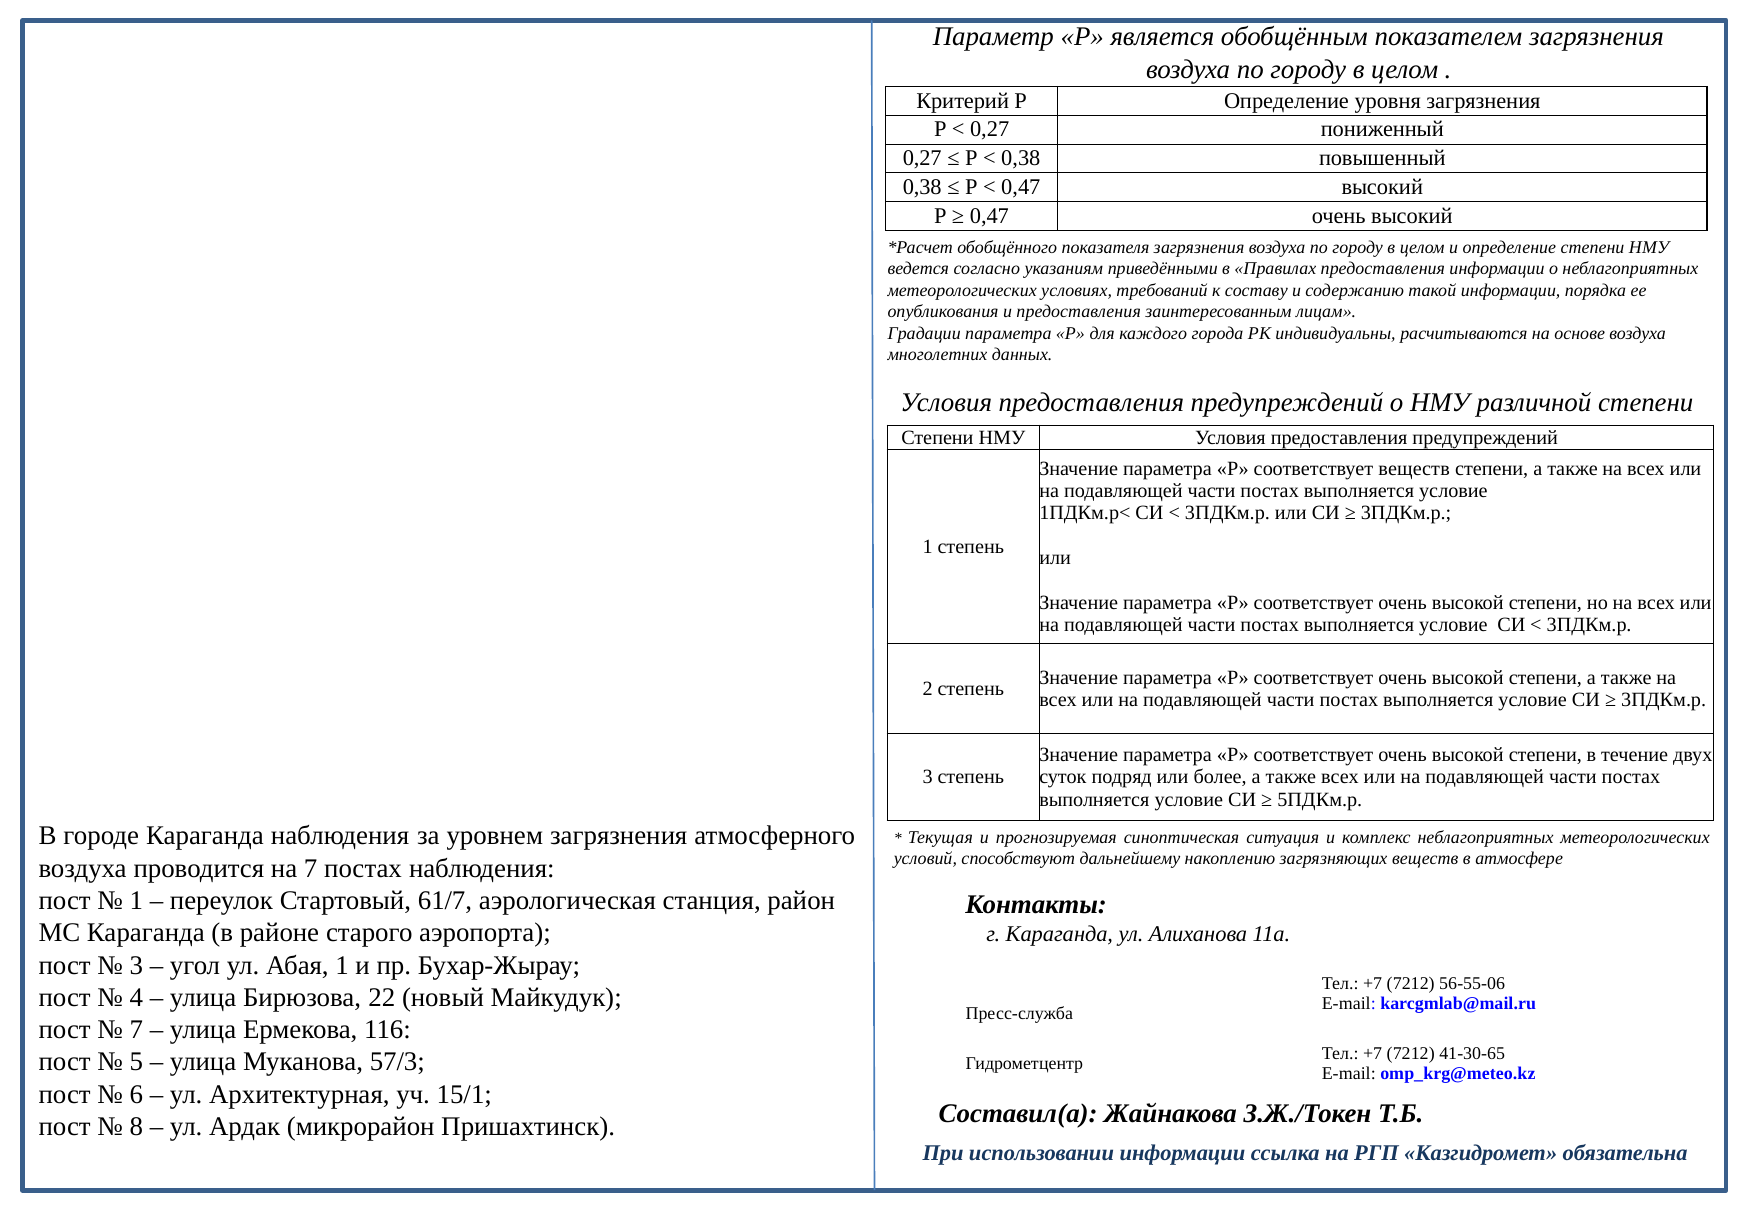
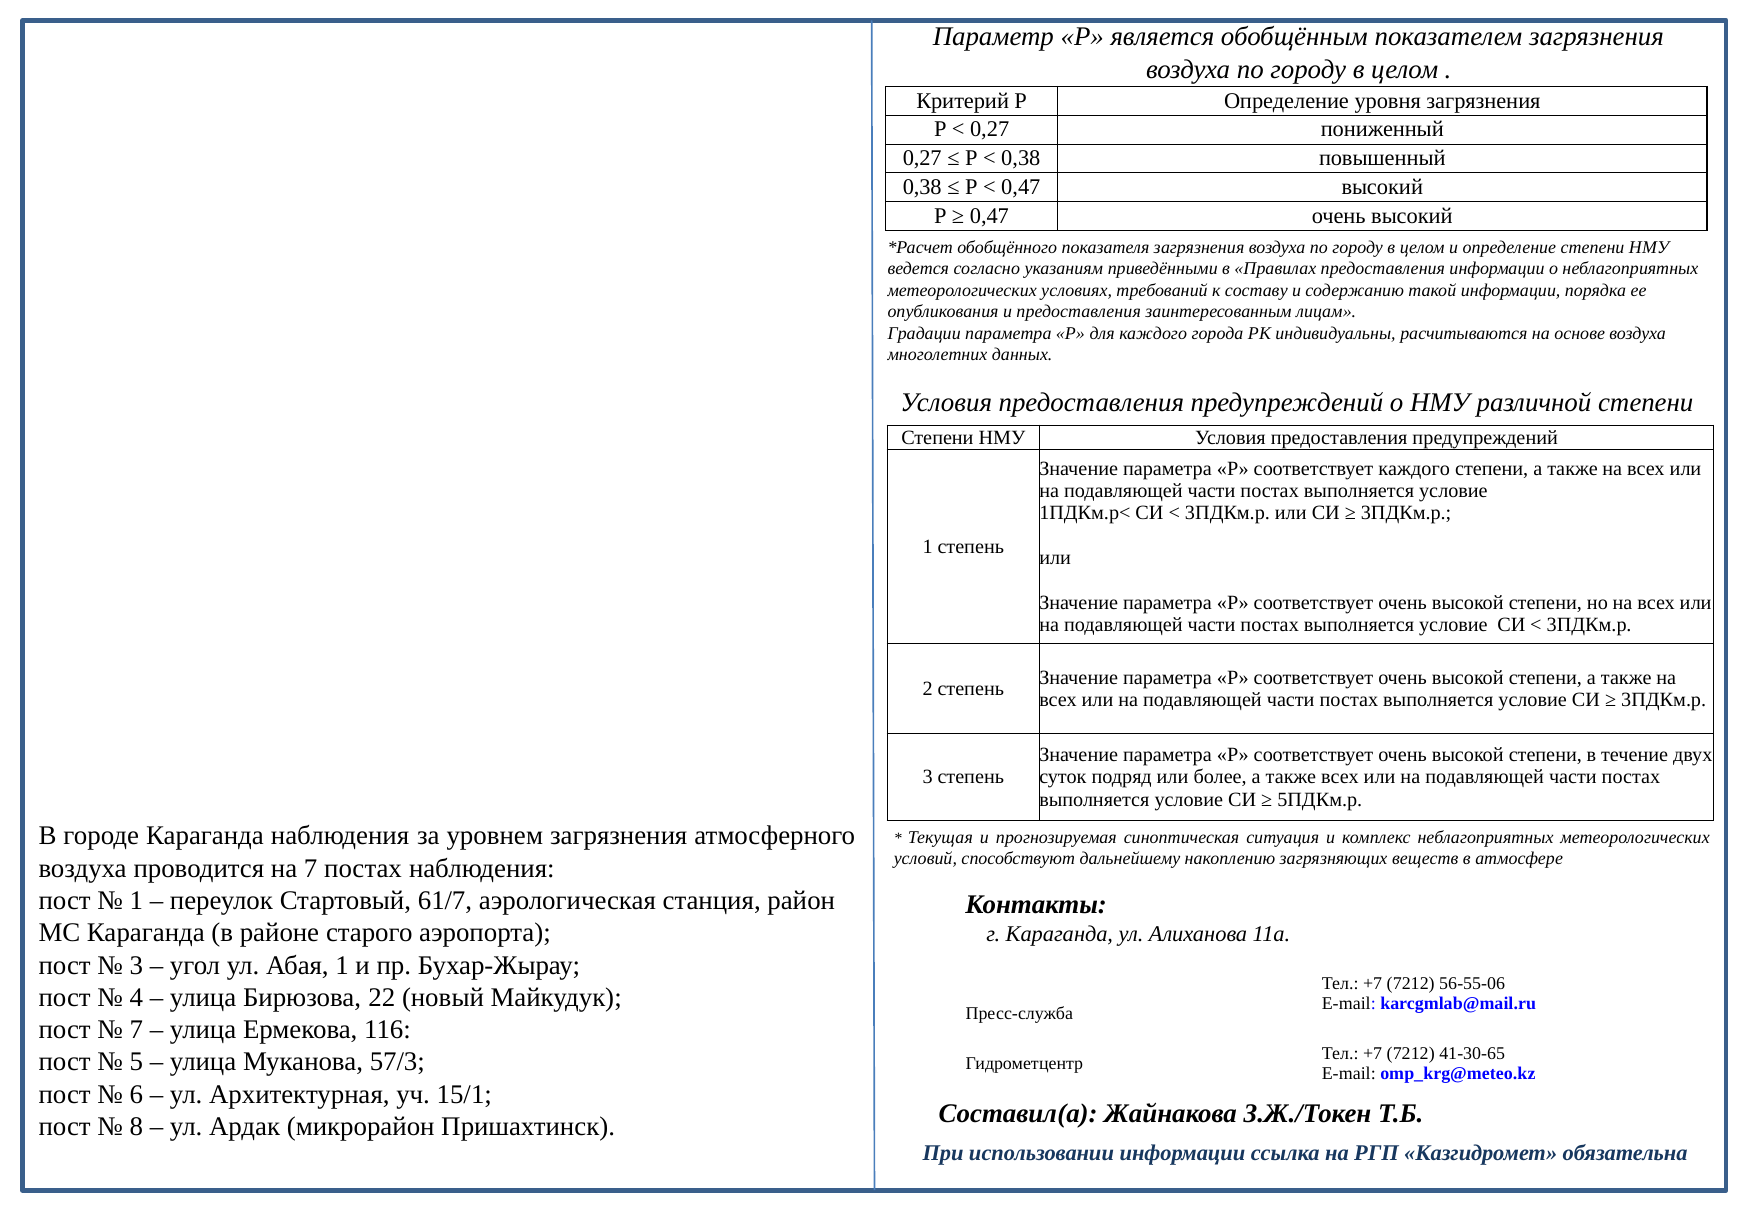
соответствует веществ: веществ -> каждого (1414, 468)
